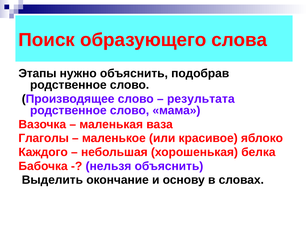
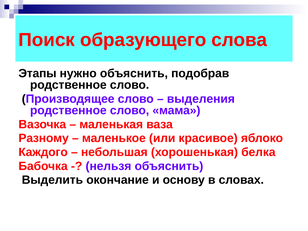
результата: результата -> выделения (201, 99)
Глаголы: Глаголы -> Разному (44, 138)
